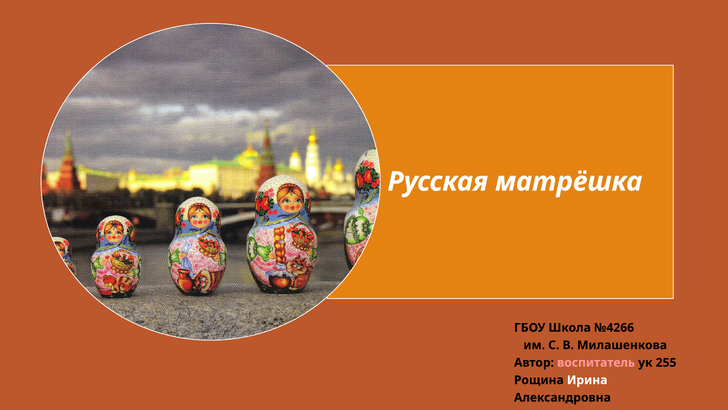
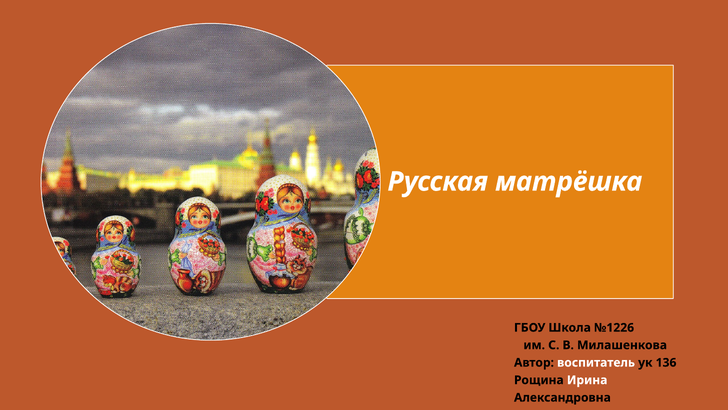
№4266: №4266 -> №1226 (614, 327)
воспитатель colour: pink -> white (596, 362)
255: 255 -> 136 (666, 362)
